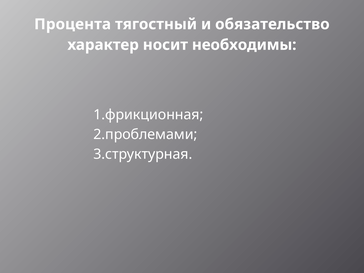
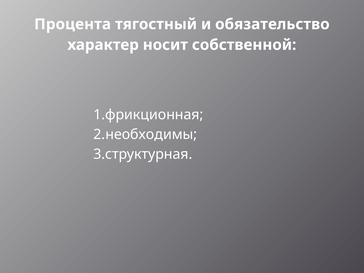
необходимы: необходимы -> собственной (244, 45)
2.проблемами: 2.проблемами -> 2.необходимы (145, 134)
